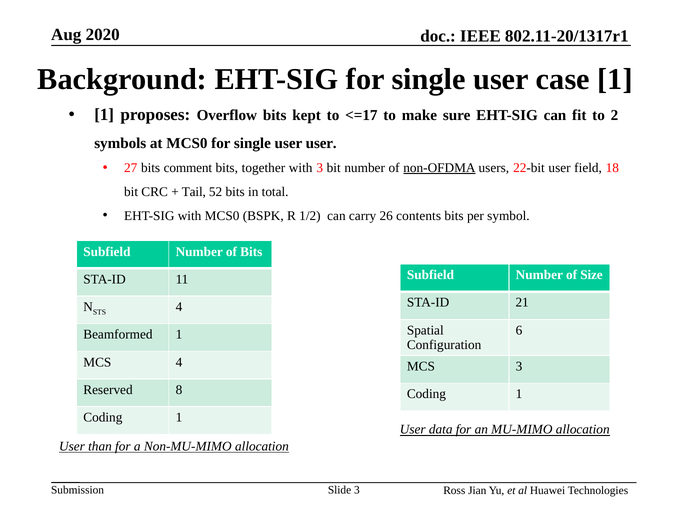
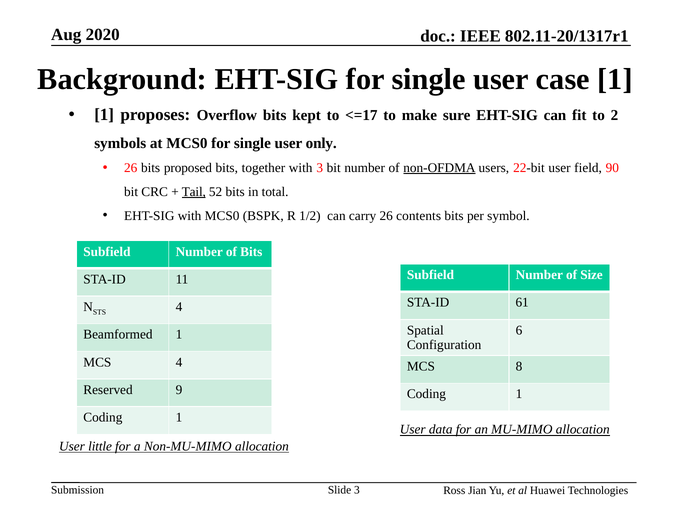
user user: user -> only (321, 143)
27: 27 -> 26 (131, 168)
comment: comment -> proposed (188, 168)
18: 18 -> 90 (612, 168)
Tail underline: none -> present (194, 192)
21: 21 -> 61 (522, 303)
MCS 3: 3 -> 8 (519, 367)
8: 8 -> 9 (179, 390)
than: than -> little (100, 447)
